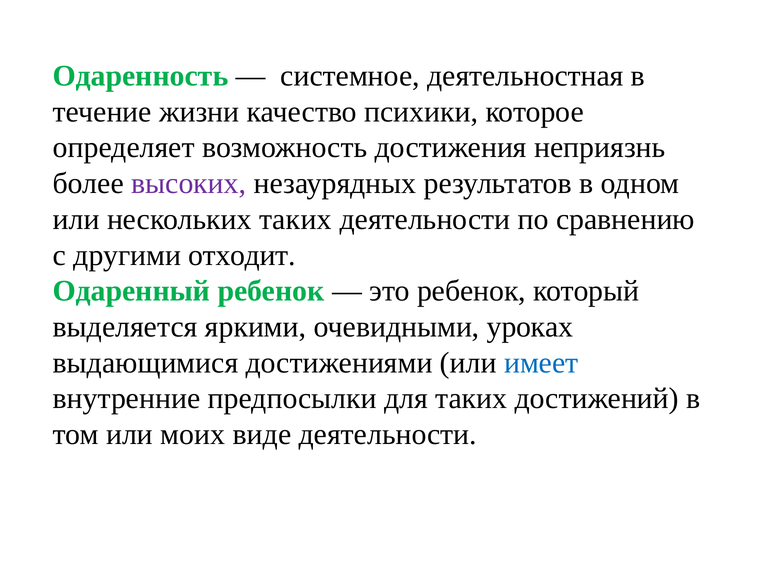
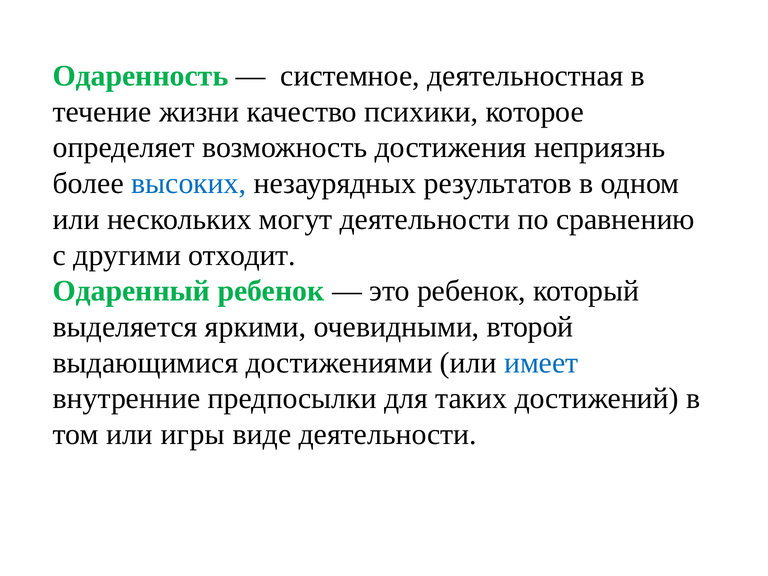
высоких colour: purple -> blue (189, 183)
нескольких таких: таких -> могут (296, 219)
уроках: уроках -> второй (530, 327)
моих: моих -> игры (193, 434)
